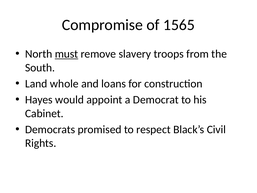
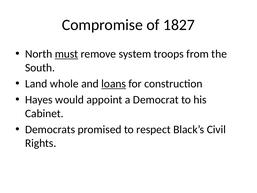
1565: 1565 -> 1827 (179, 25)
slavery: slavery -> system (135, 54)
loans underline: none -> present (114, 84)
